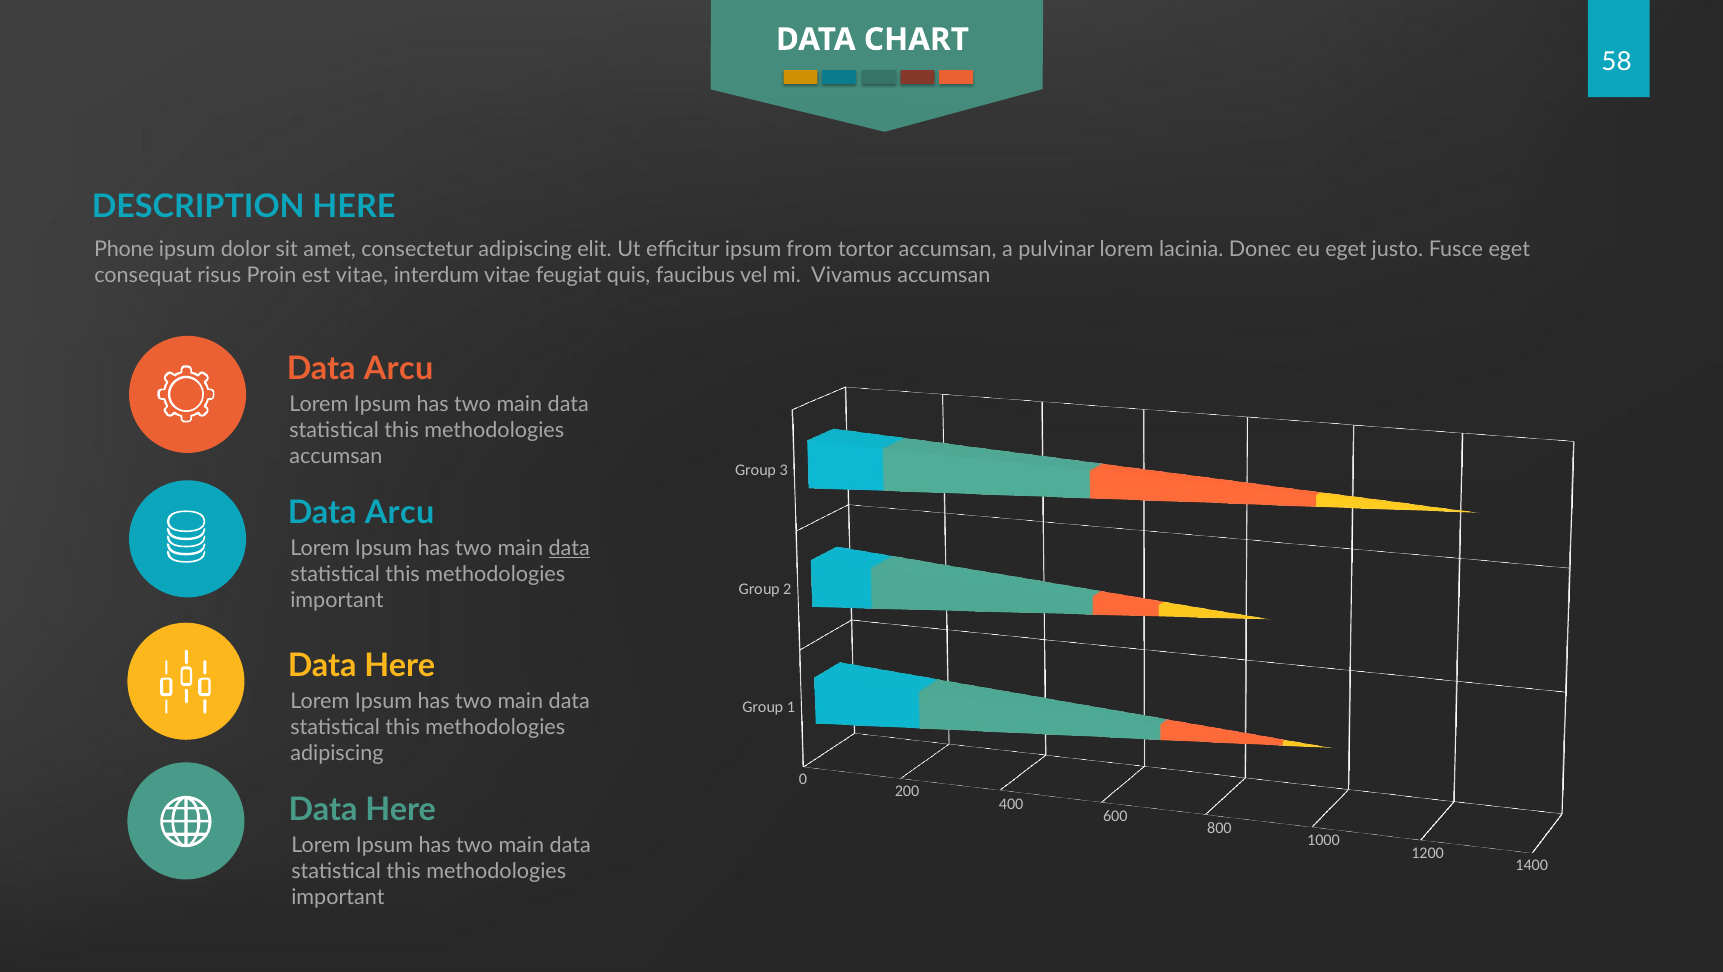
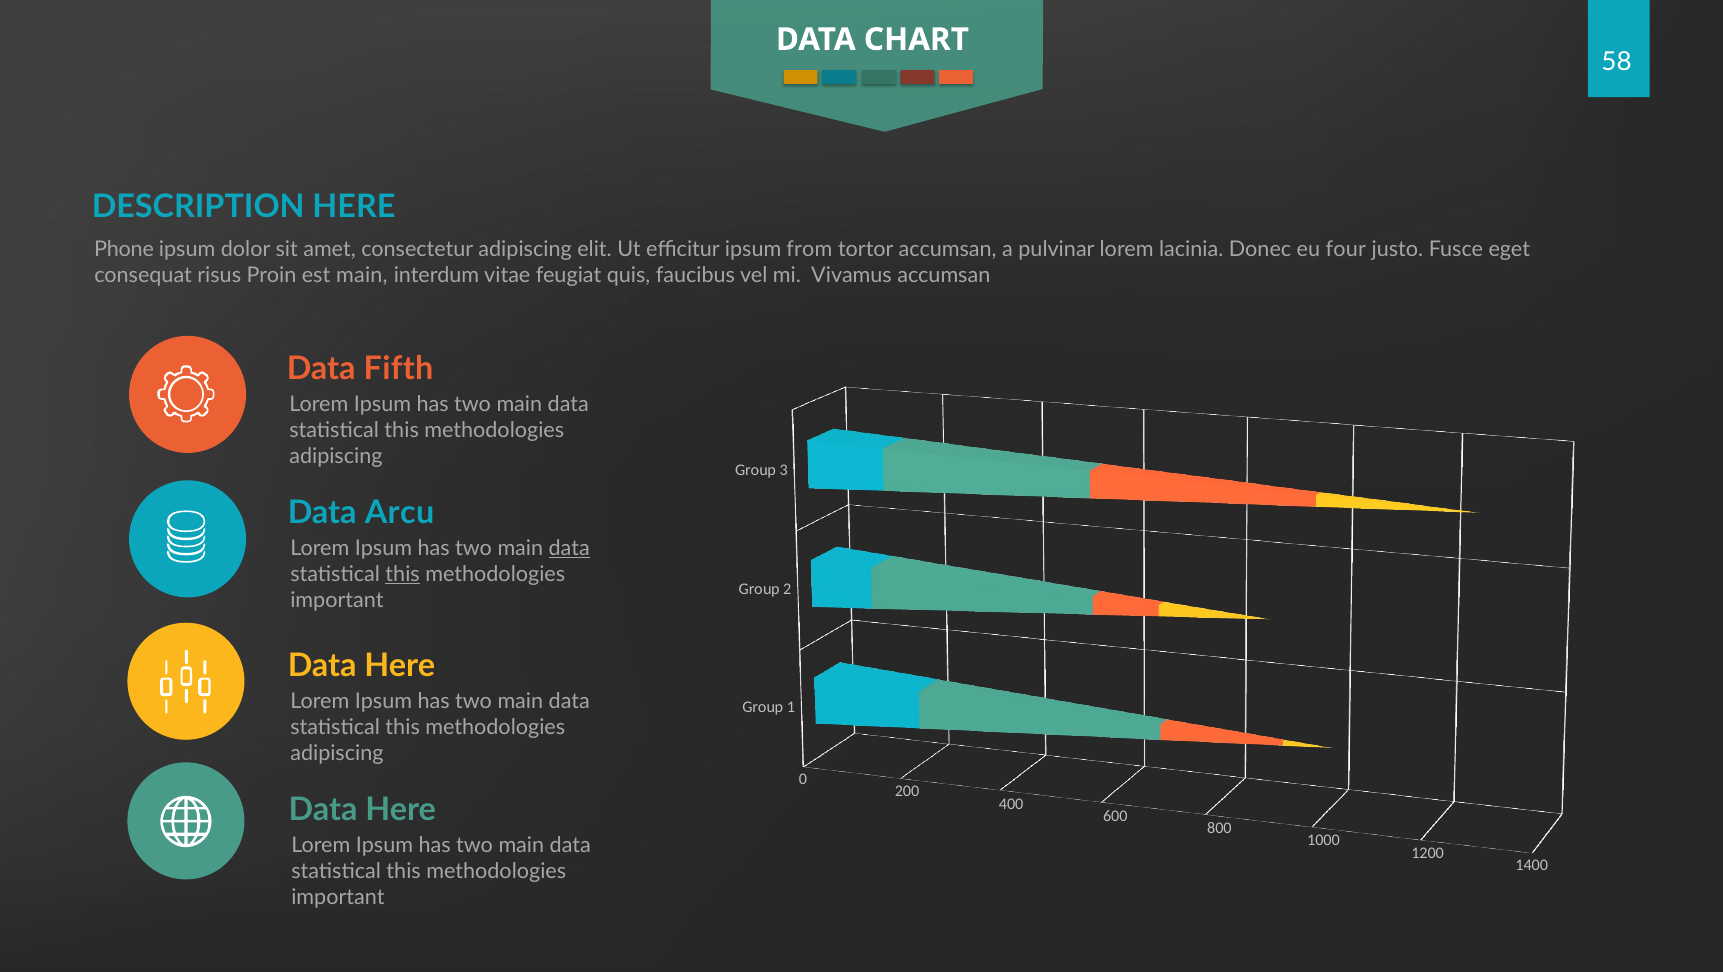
eu eget: eget -> four (1346, 249)
est vitae: vitae -> main (362, 275)
Arcu: Arcu -> Fifth (399, 369)
accumsan: accumsan -> adipiscing (336, 456)
this underline: none -> present (403, 574)
